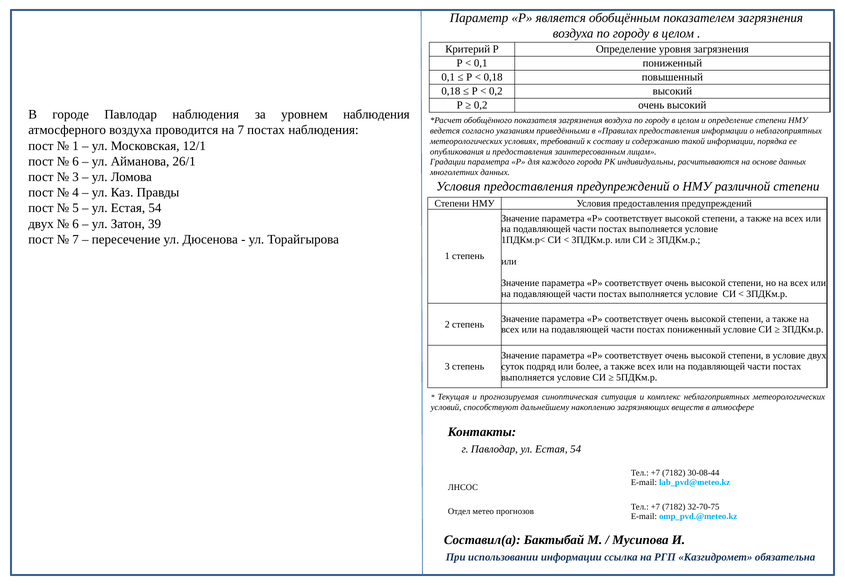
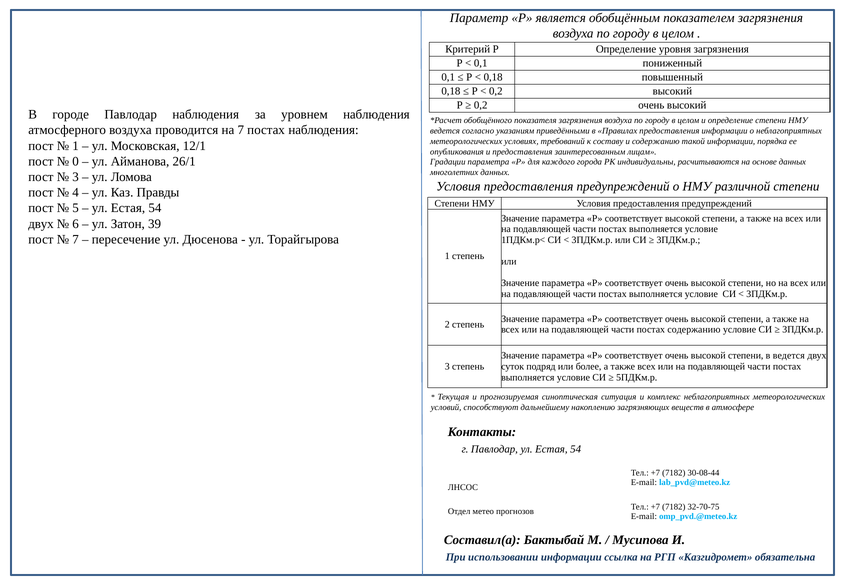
6: 6 -> 0 (76, 161)
постах пониженный: пониженный -> содержанию (694, 330)
в условие: условие -> ведется (789, 356)
